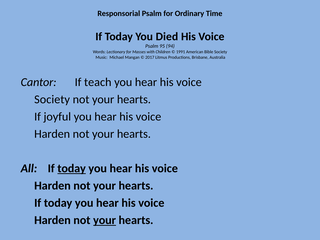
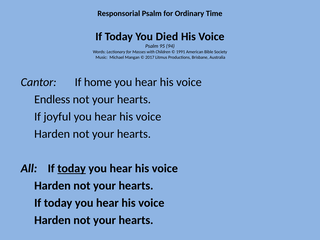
teach: teach -> home (98, 82)
Society: Society -> Endless (52, 99)
your underline: present -> none (105, 220)
